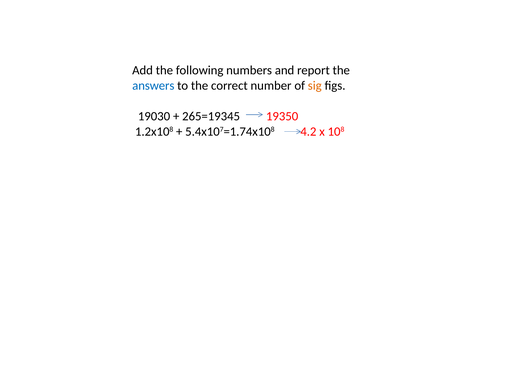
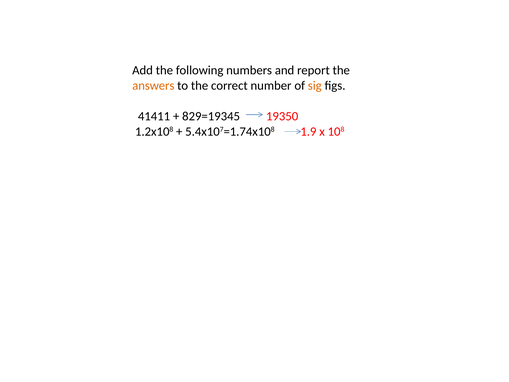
answers colour: blue -> orange (153, 86)
19030: 19030 -> 41411 (154, 116)
265=19345: 265=19345 -> 829=19345 (211, 116)
4.2: 4.2 -> 1.9 (308, 131)
